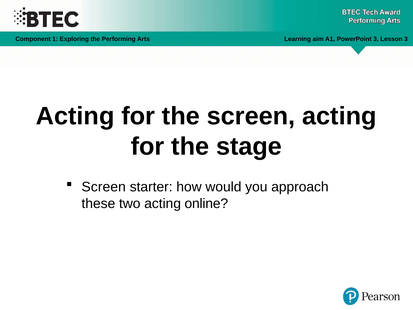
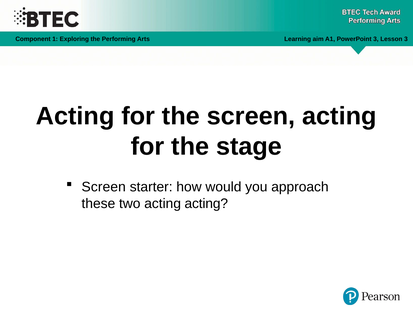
acting online: online -> acting (206, 203)
